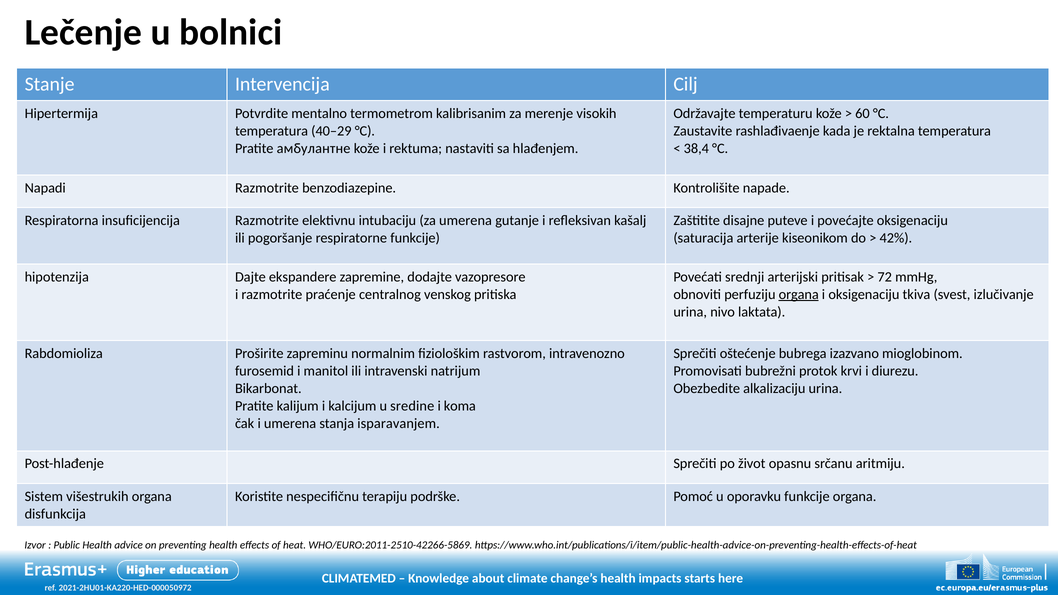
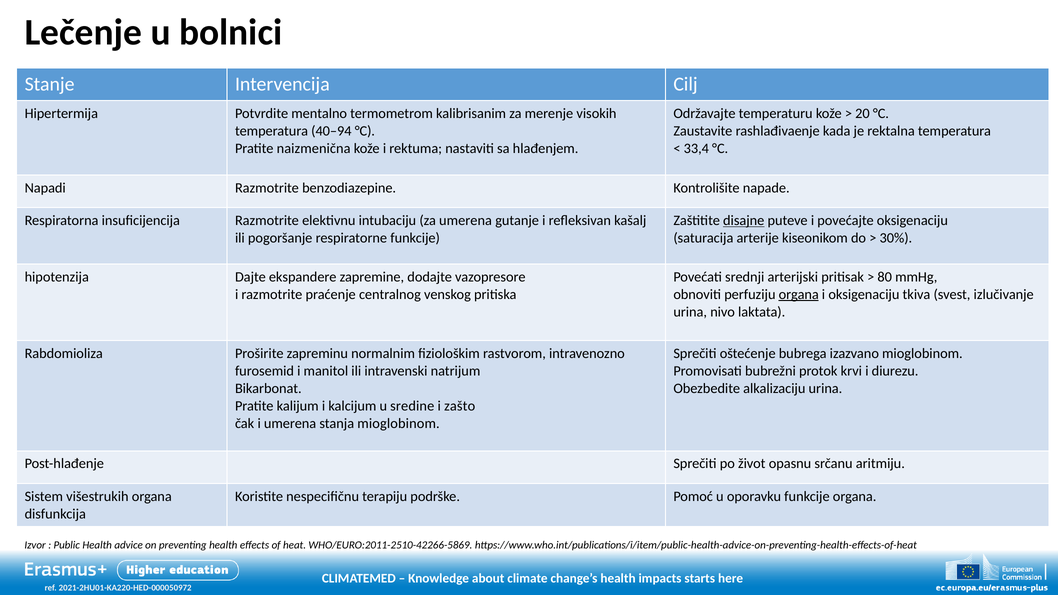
60: 60 -> 20 (862, 114)
40–29: 40–29 -> 40–94 (331, 131)
амбулантне: амбулантне -> naizmenična (314, 148)
38,4: 38,4 -> 33,4 (696, 148)
disajne underline: none -> present (744, 221)
42%: 42% -> 30% (896, 238)
72: 72 -> 80 (885, 277)
koma: koma -> zašto (460, 406)
stanja isparavanjem: isparavanjem -> mioglobinom (399, 423)
